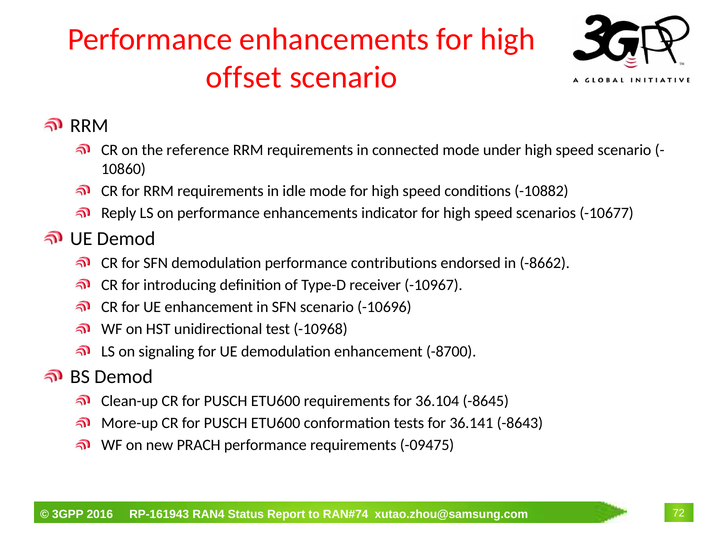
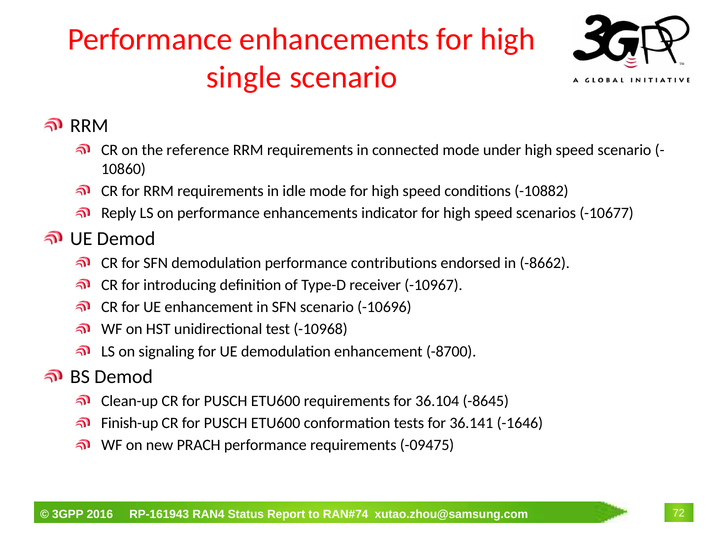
offset: offset -> single (244, 77)
More-up: More-up -> Finish-up (130, 423)
-8643: -8643 -> -1646 (520, 423)
